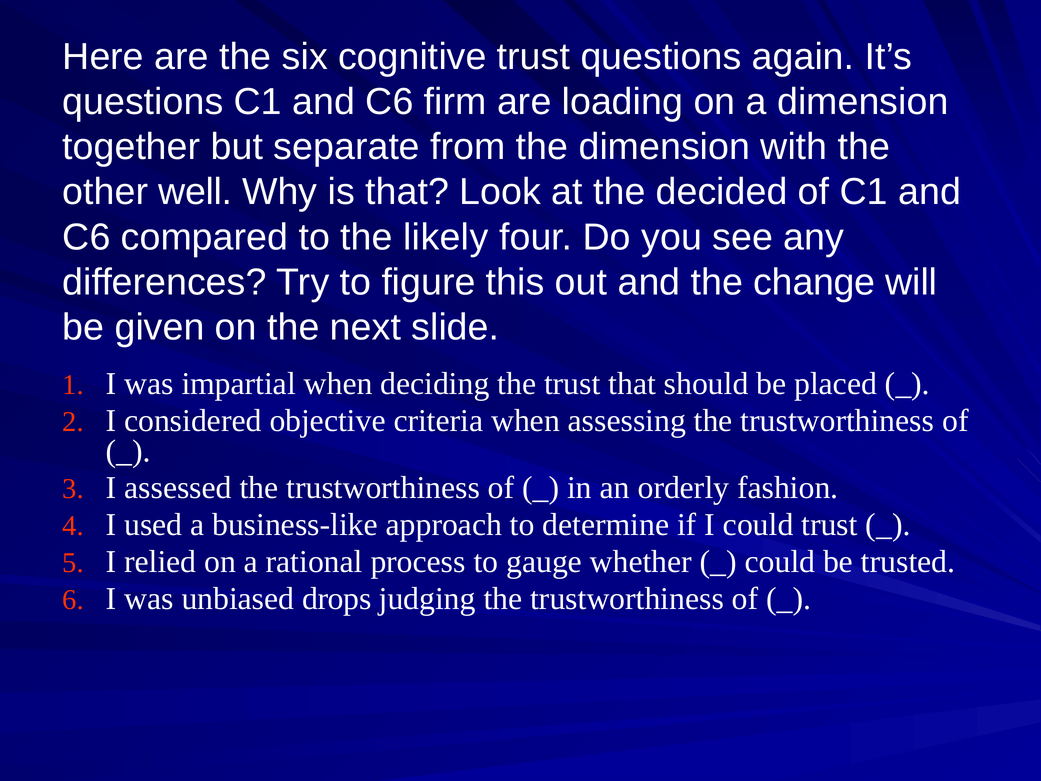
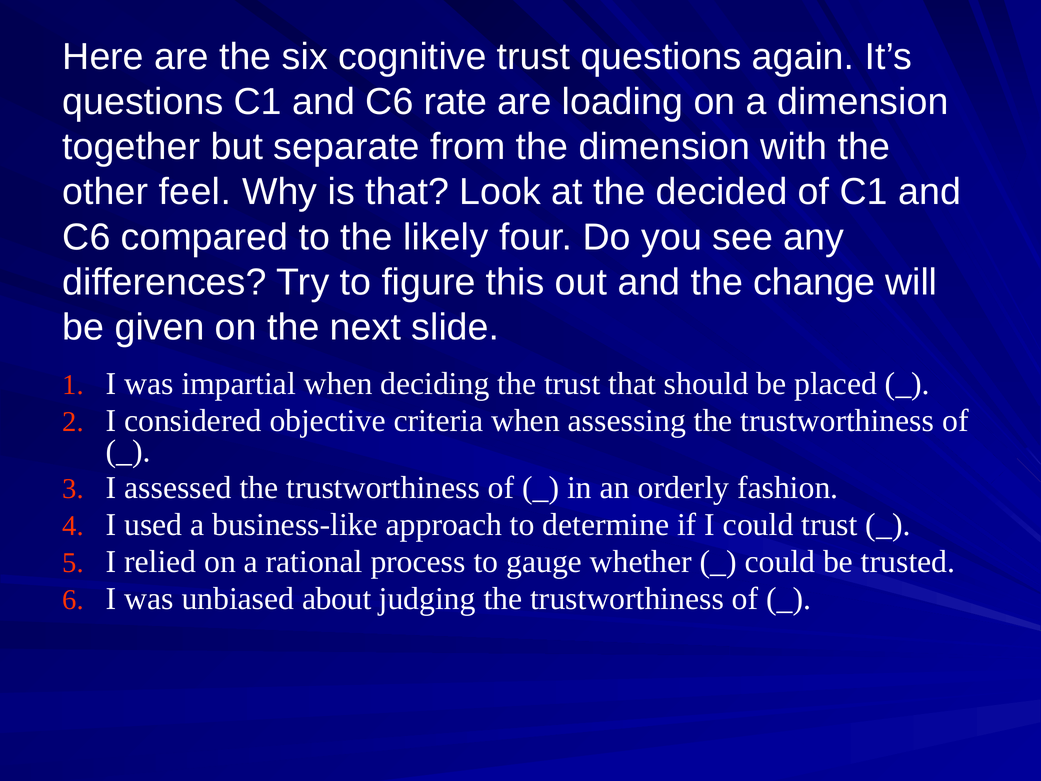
firm: firm -> rate (455, 102)
well: well -> feel (195, 192)
drops: drops -> about (337, 598)
